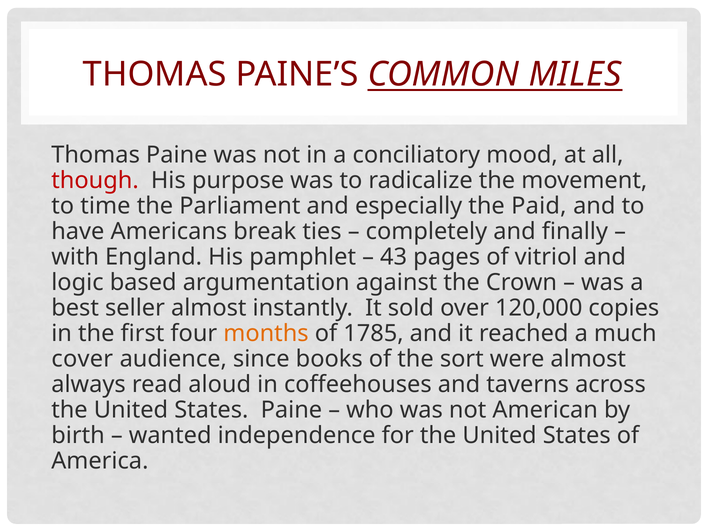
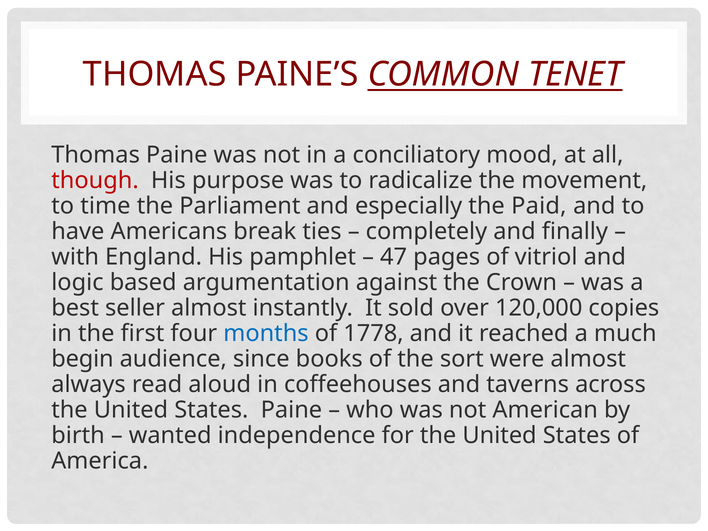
MILES: MILES -> TENET (575, 74)
43: 43 -> 47 (394, 257)
months colour: orange -> blue (266, 333)
1785: 1785 -> 1778 (373, 333)
cover: cover -> begin (83, 359)
